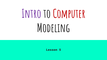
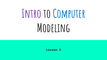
Computer colour: red -> blue (69, 14)
